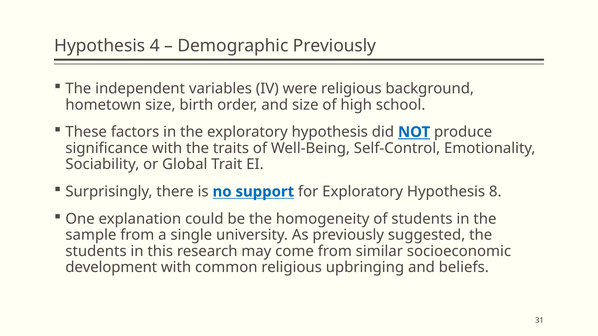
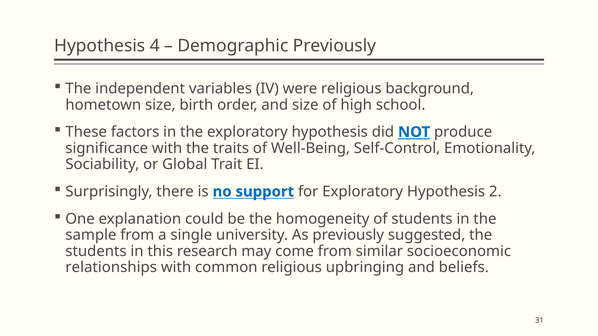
8: 8 -> 2 (495, 192)
development: development -> relationships (111, 268)
